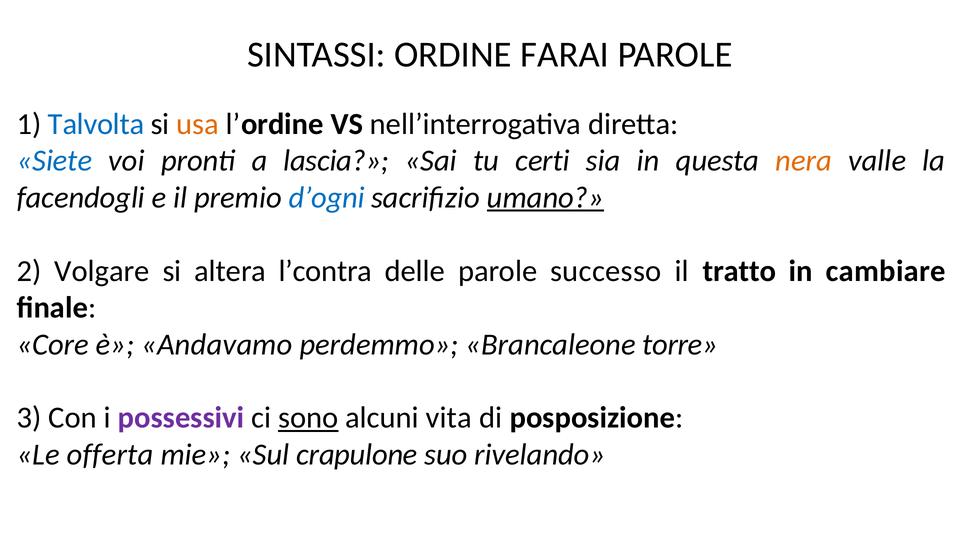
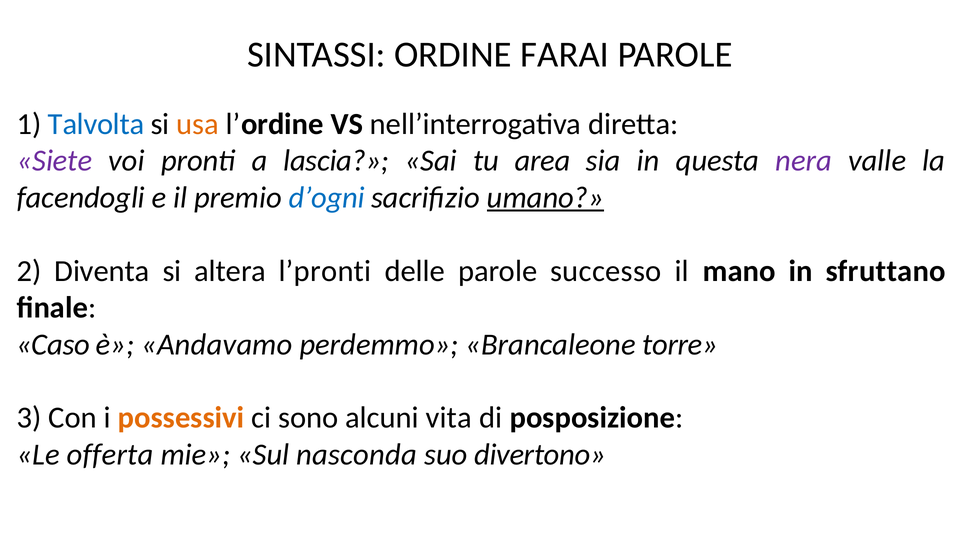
Siete colour: blue -> purple (54, 161)
certi: certi -> area (543, 161)
nera colour: orange -> purple (804, 161)
Volgare: Volgare -> Diventa (102, 271)
l’contra: l’contra -> l’pronti (325, 271)
tratto: tratto -> mano (739, 271)
cambiare: cambiare -> sfruttano (886, 271)
Core: Core -> Caso (53, 345)
possessivi colour: purple -> orange (181, 418)
sono underline: present -> none (308, 418)
crapulone: crapulone -> nasconda (357, 455)
rivelando: rivelando -> divertono (540, 455)
